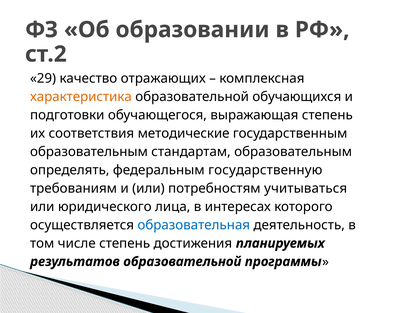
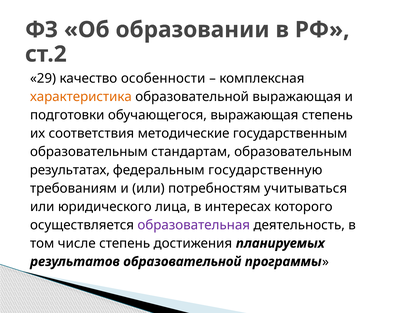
отражающих: отражающих -> особенности (163, 79)
образовательной обучающихся: обучающихся -> выражающая (297, 97)
определять: определять -> результатах (70, 170)
образовательная colour: blue -> purple (194, 225)
